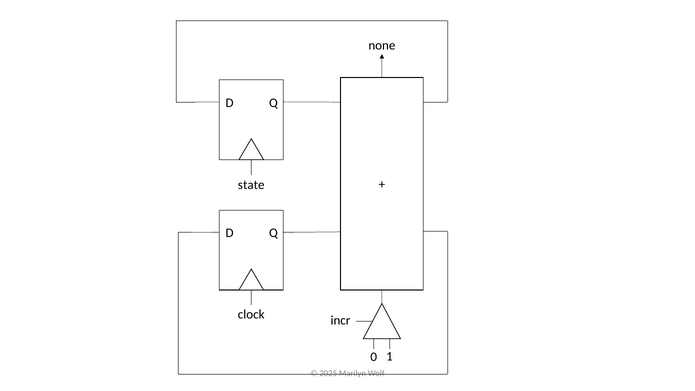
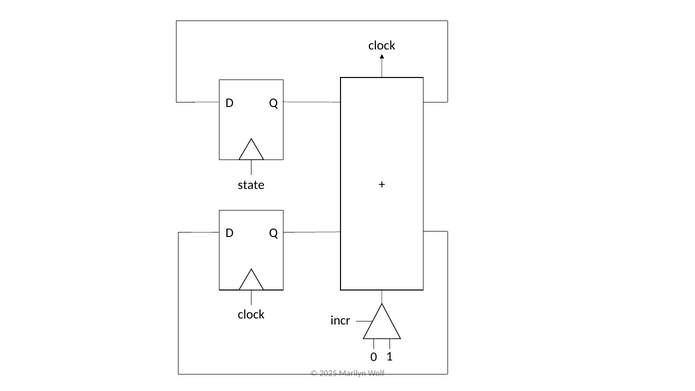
none: none -> clock (382, 46)
